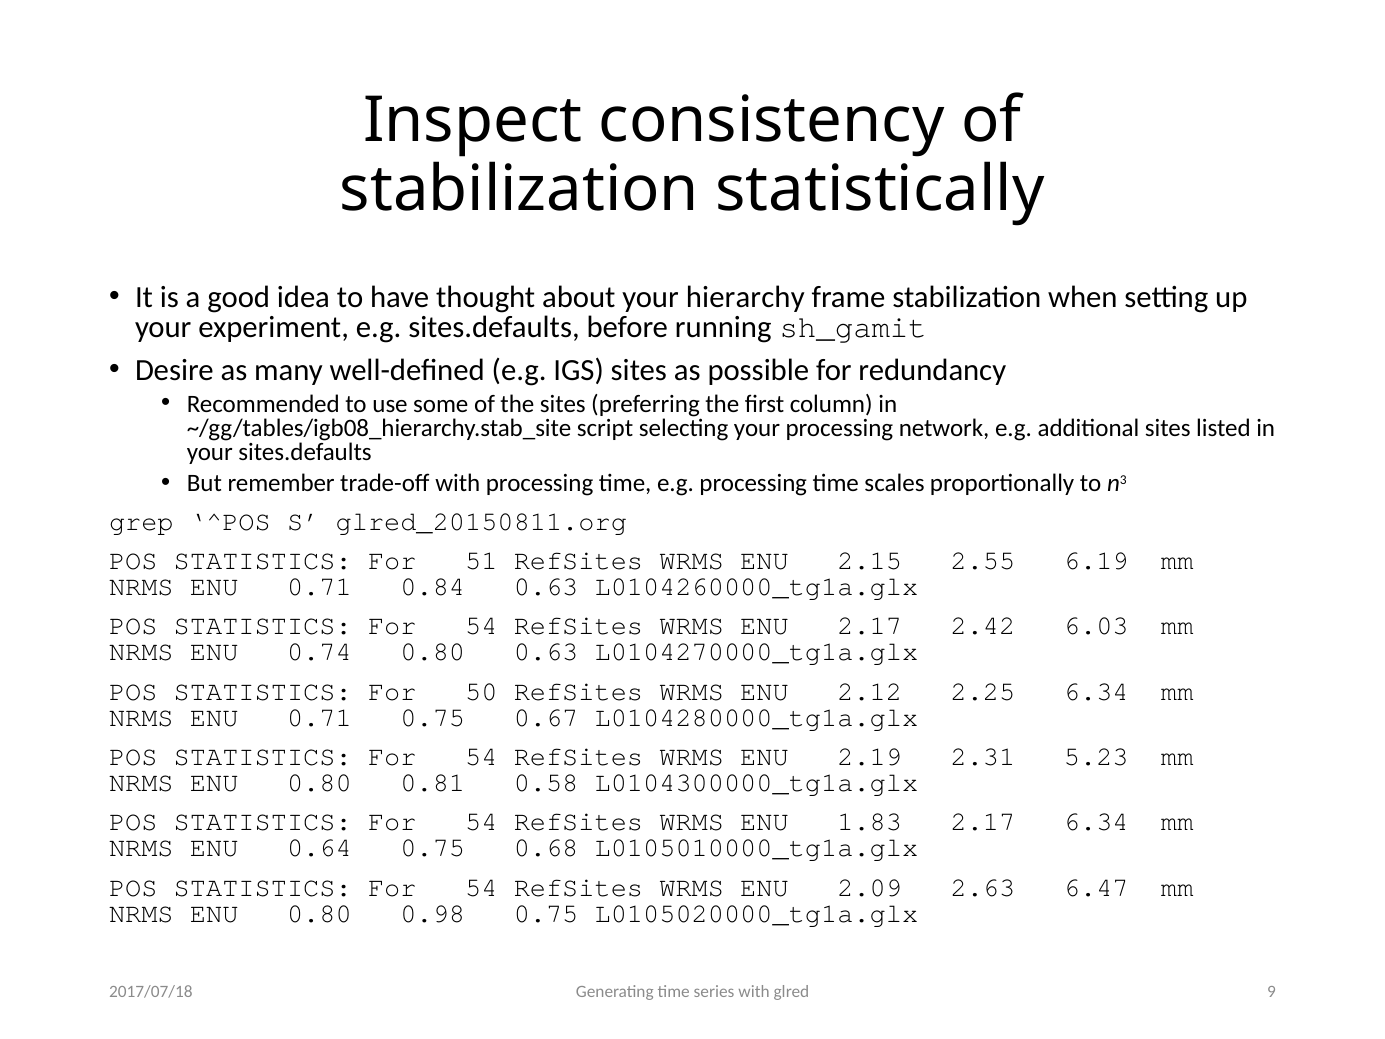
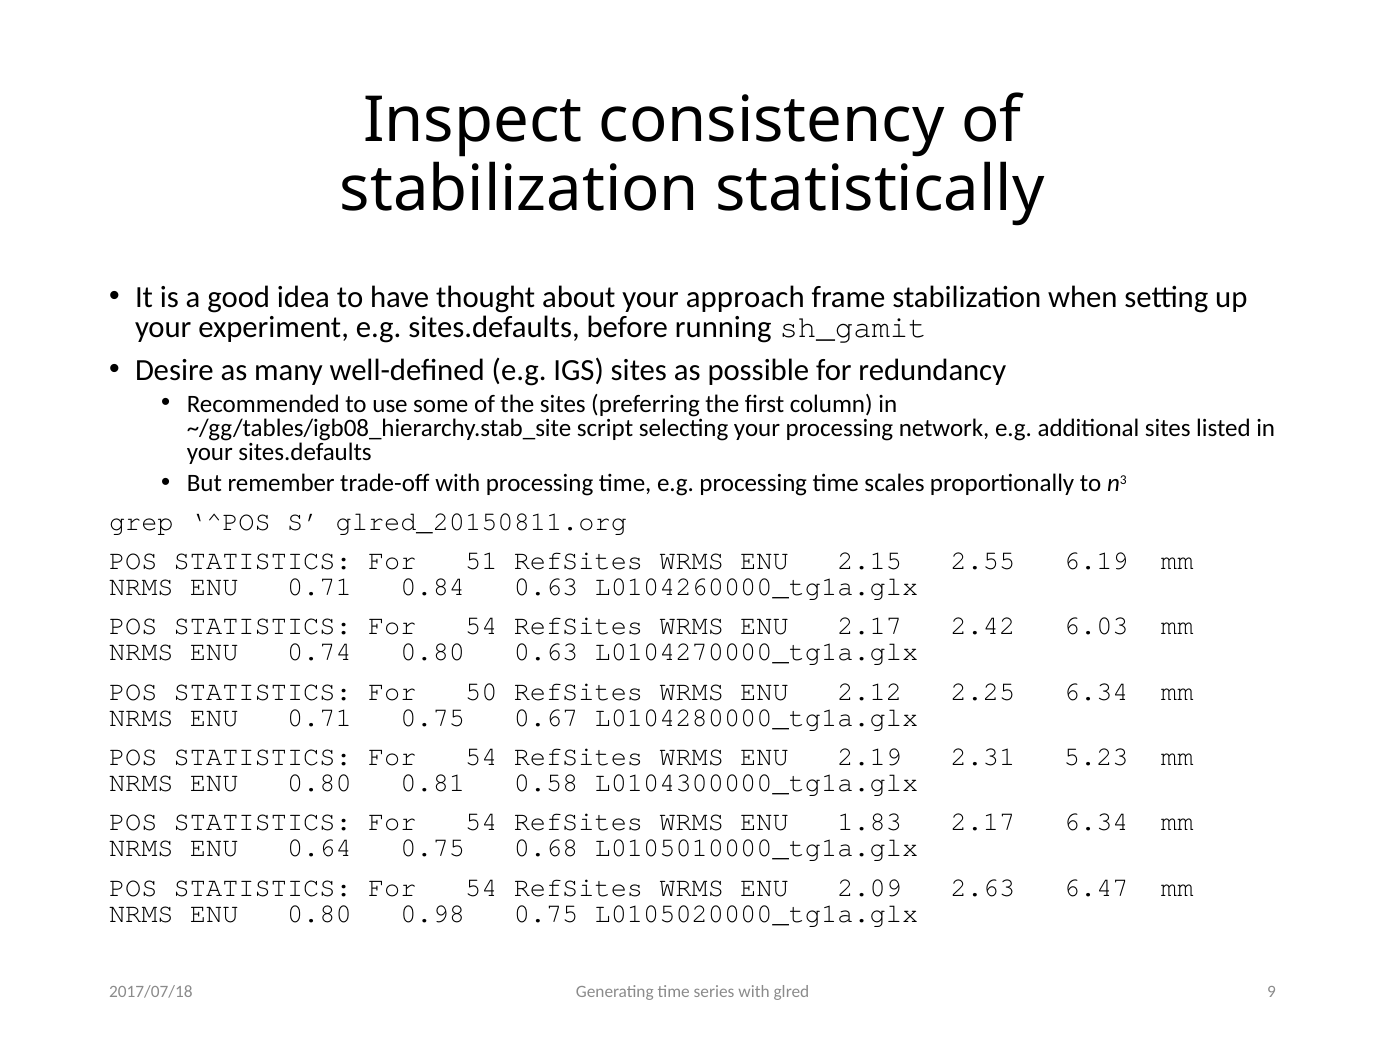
hierarchy: hierarchy -> approach (745, 297)
